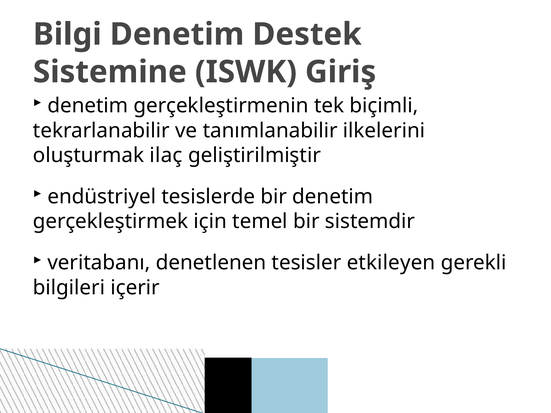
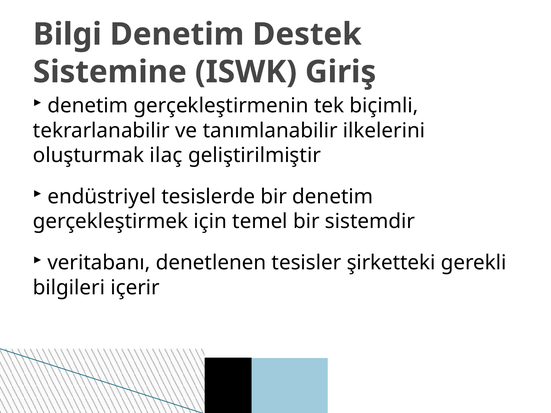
etkileyen: etkileyen -> şirketteki (391, 263)
